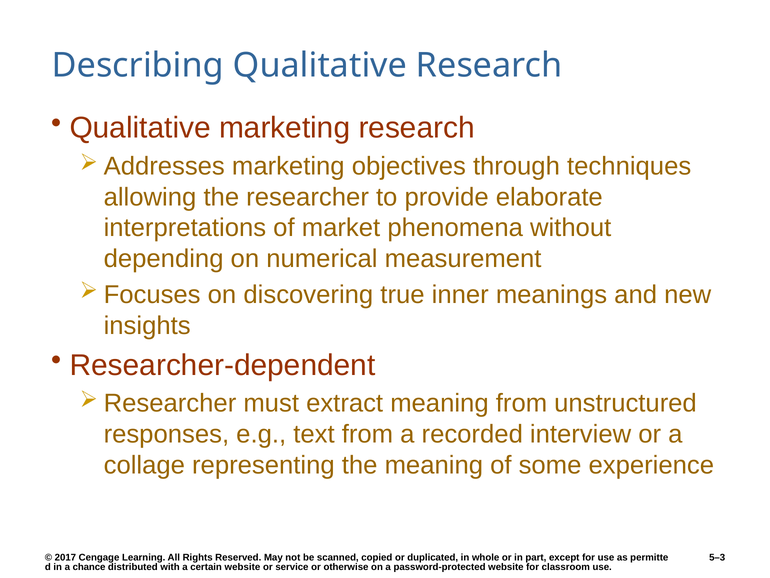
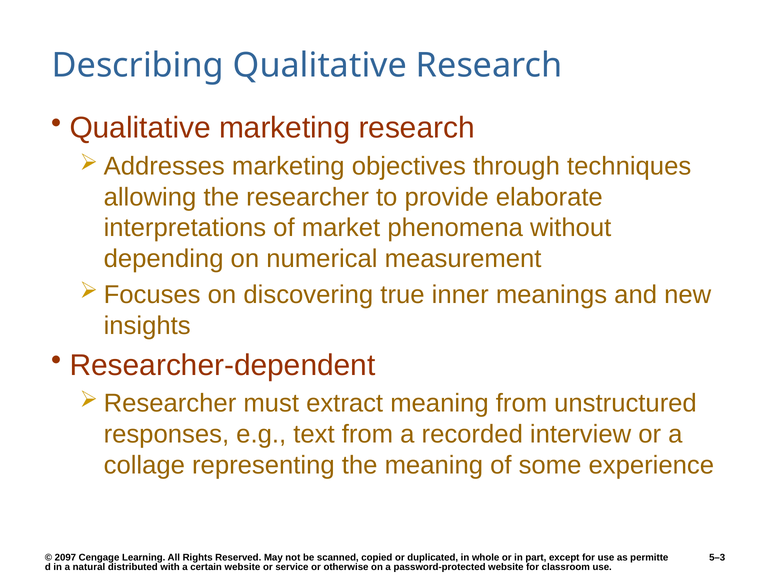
2017: 2017 -> 2097 (65, 557)
chance: chance -> natural (89, 567)
